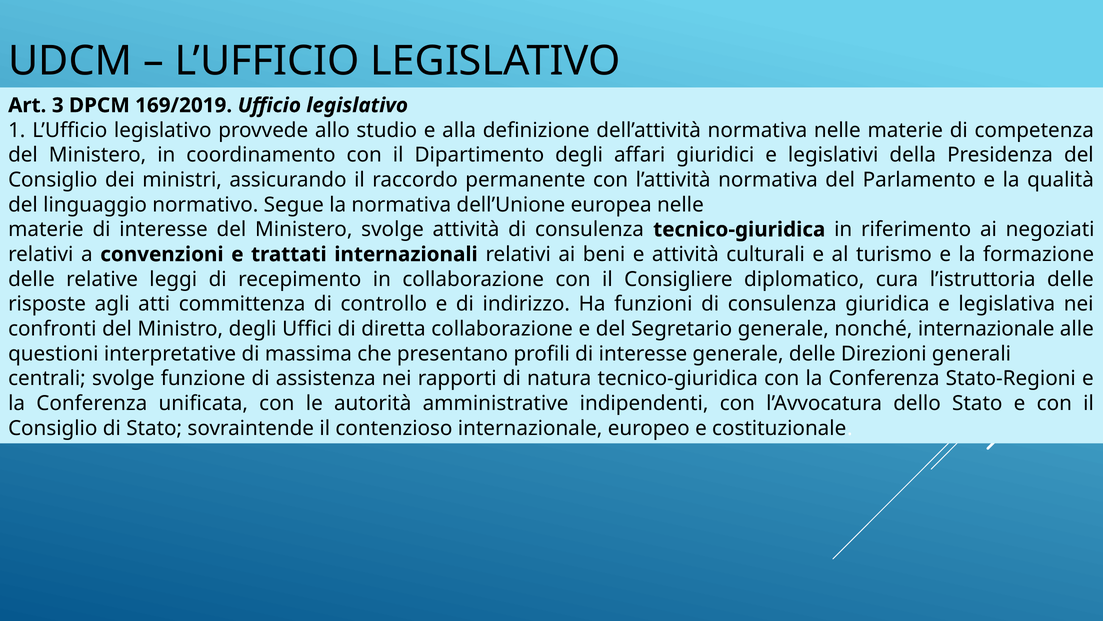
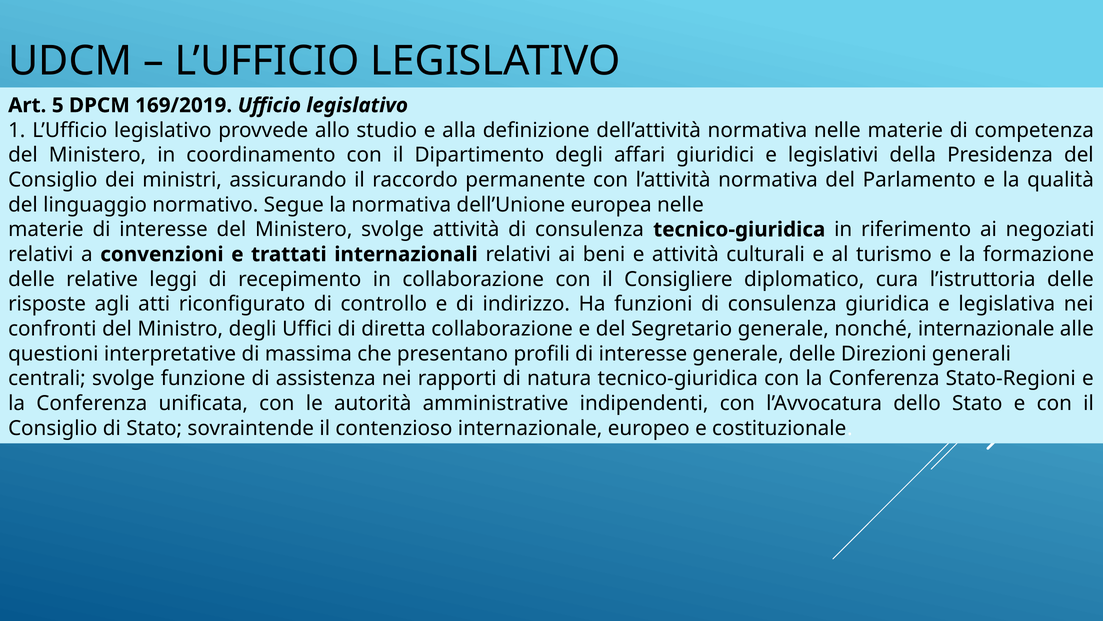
3: 3 -> 5 (58, 105)
committenza: committenza -> riconfigurato (242, 304)
